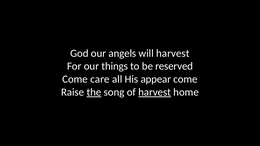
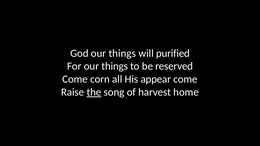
God our angels: angels -> things (122, 53)
will harvest: harvest -> purified (173, 53)
care: care -> corn (100, 79)
harvest underline: present -> none (155, 92)
